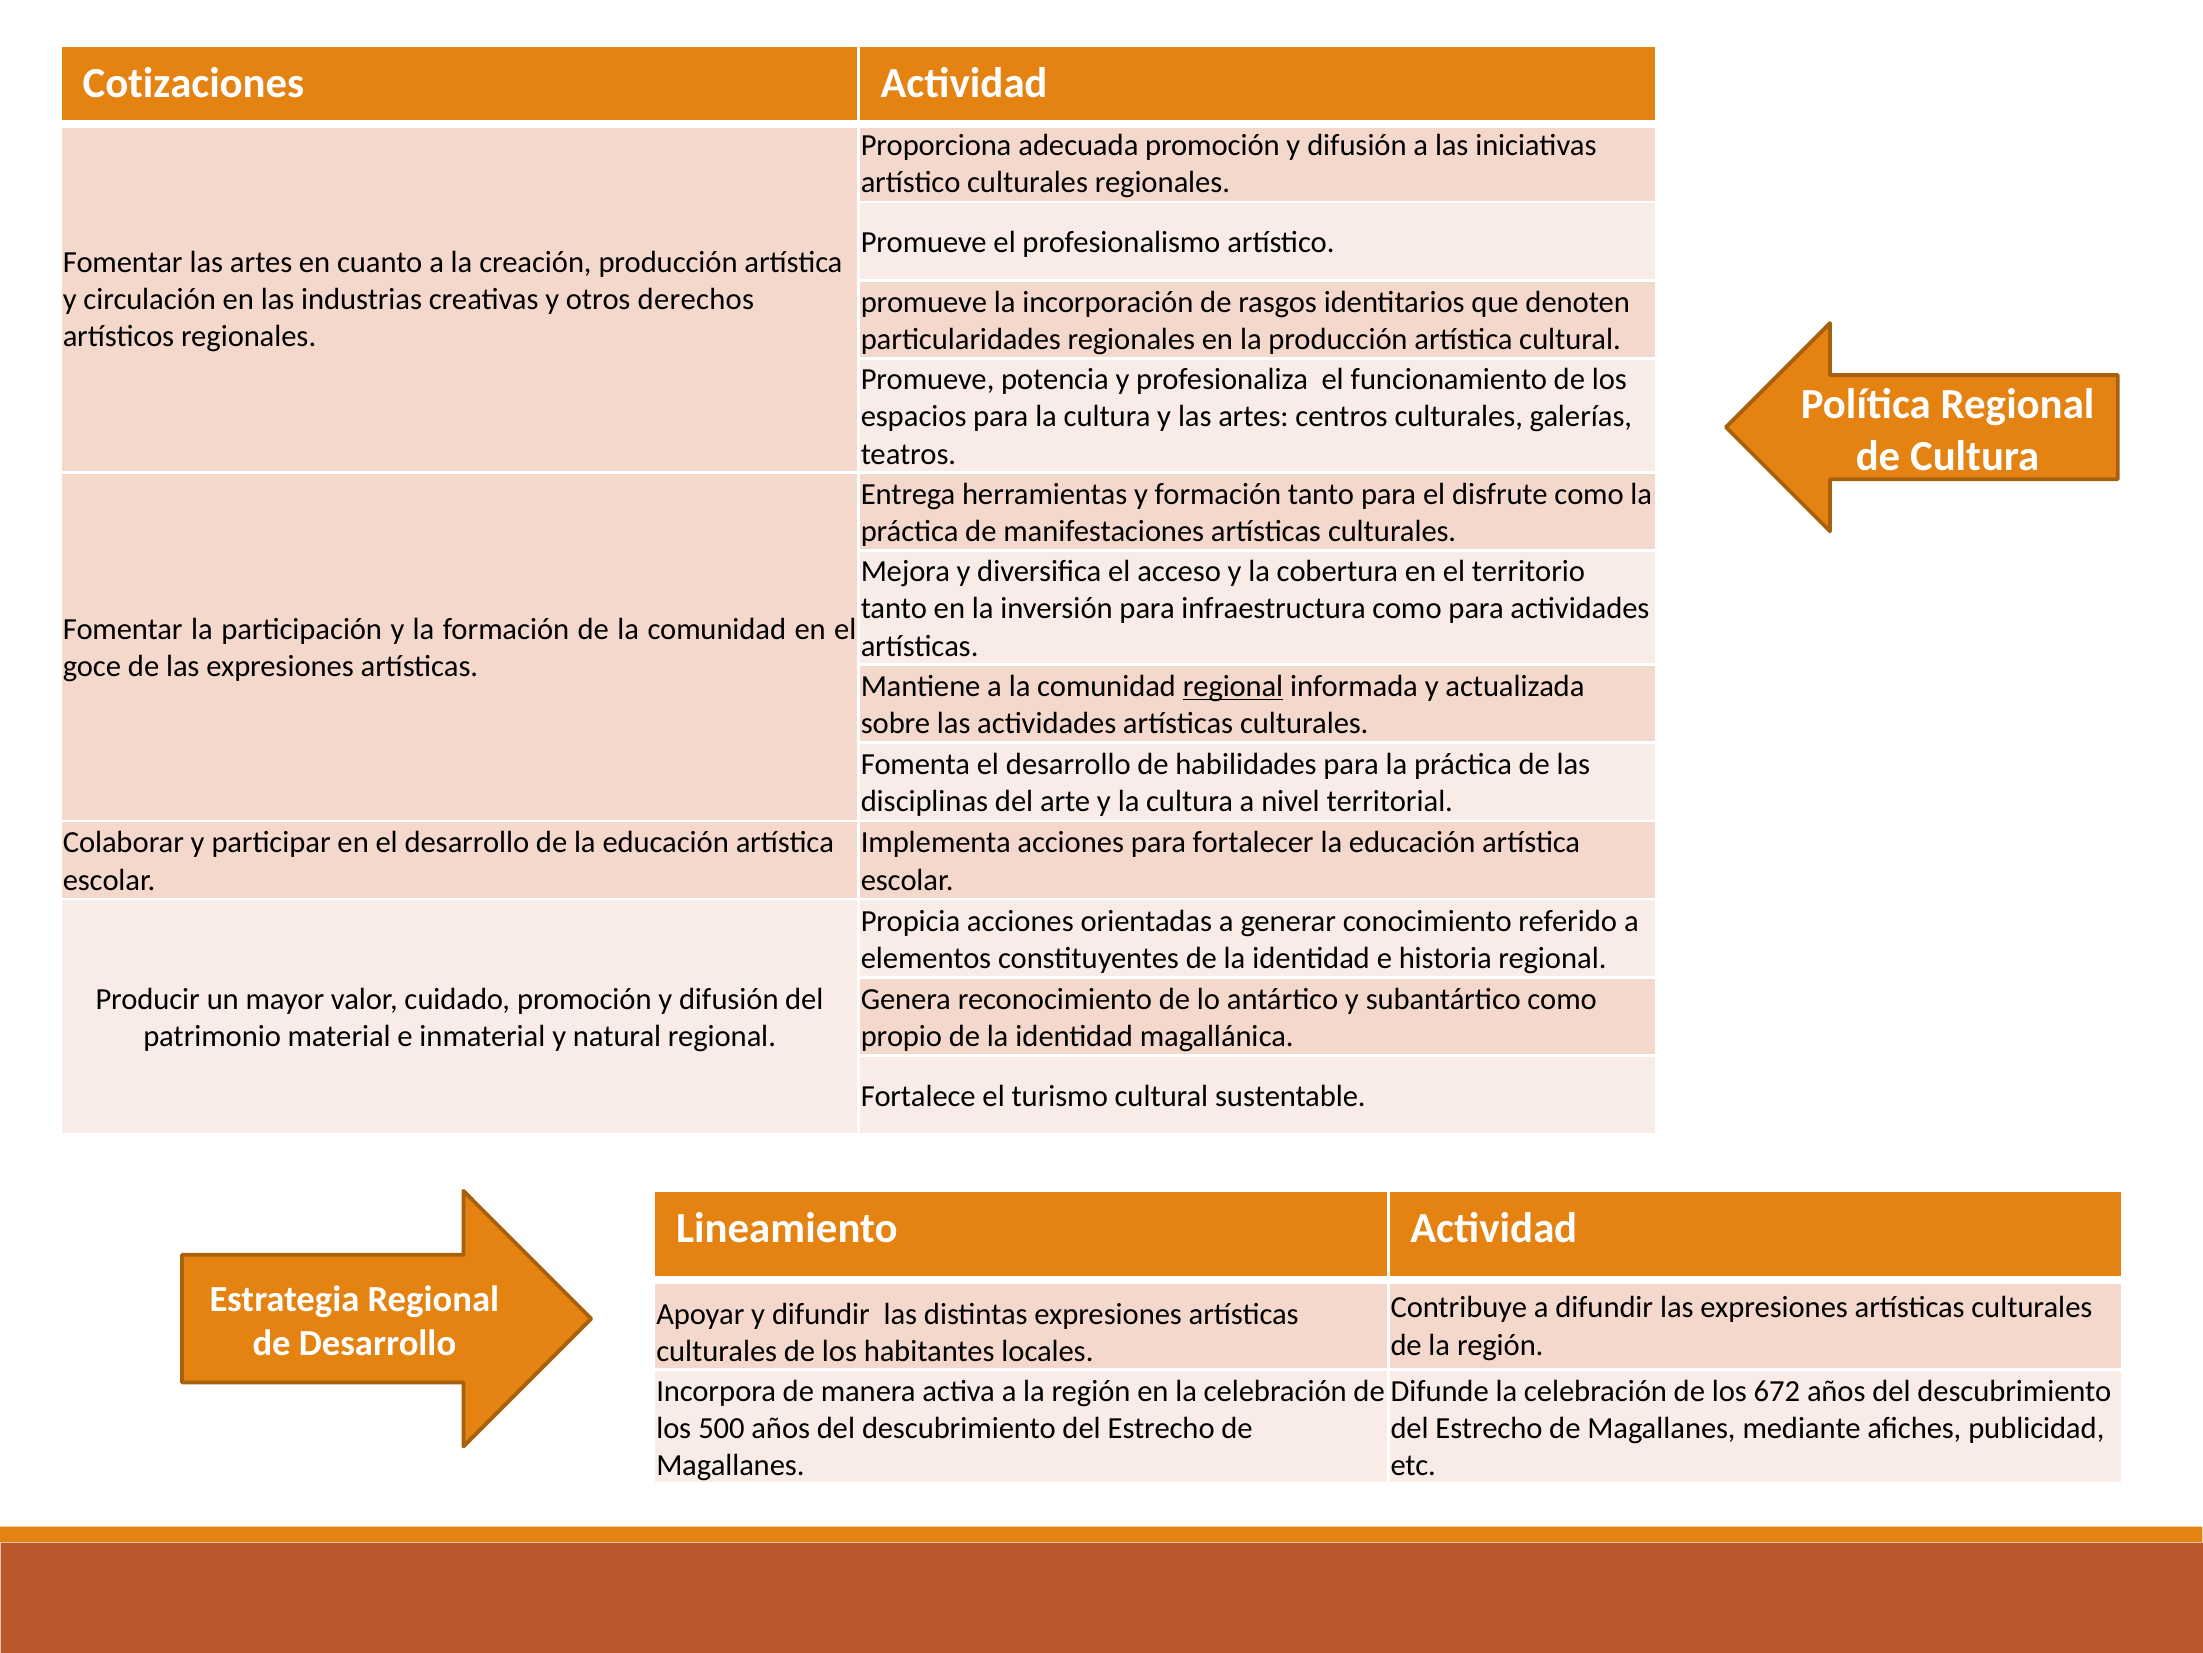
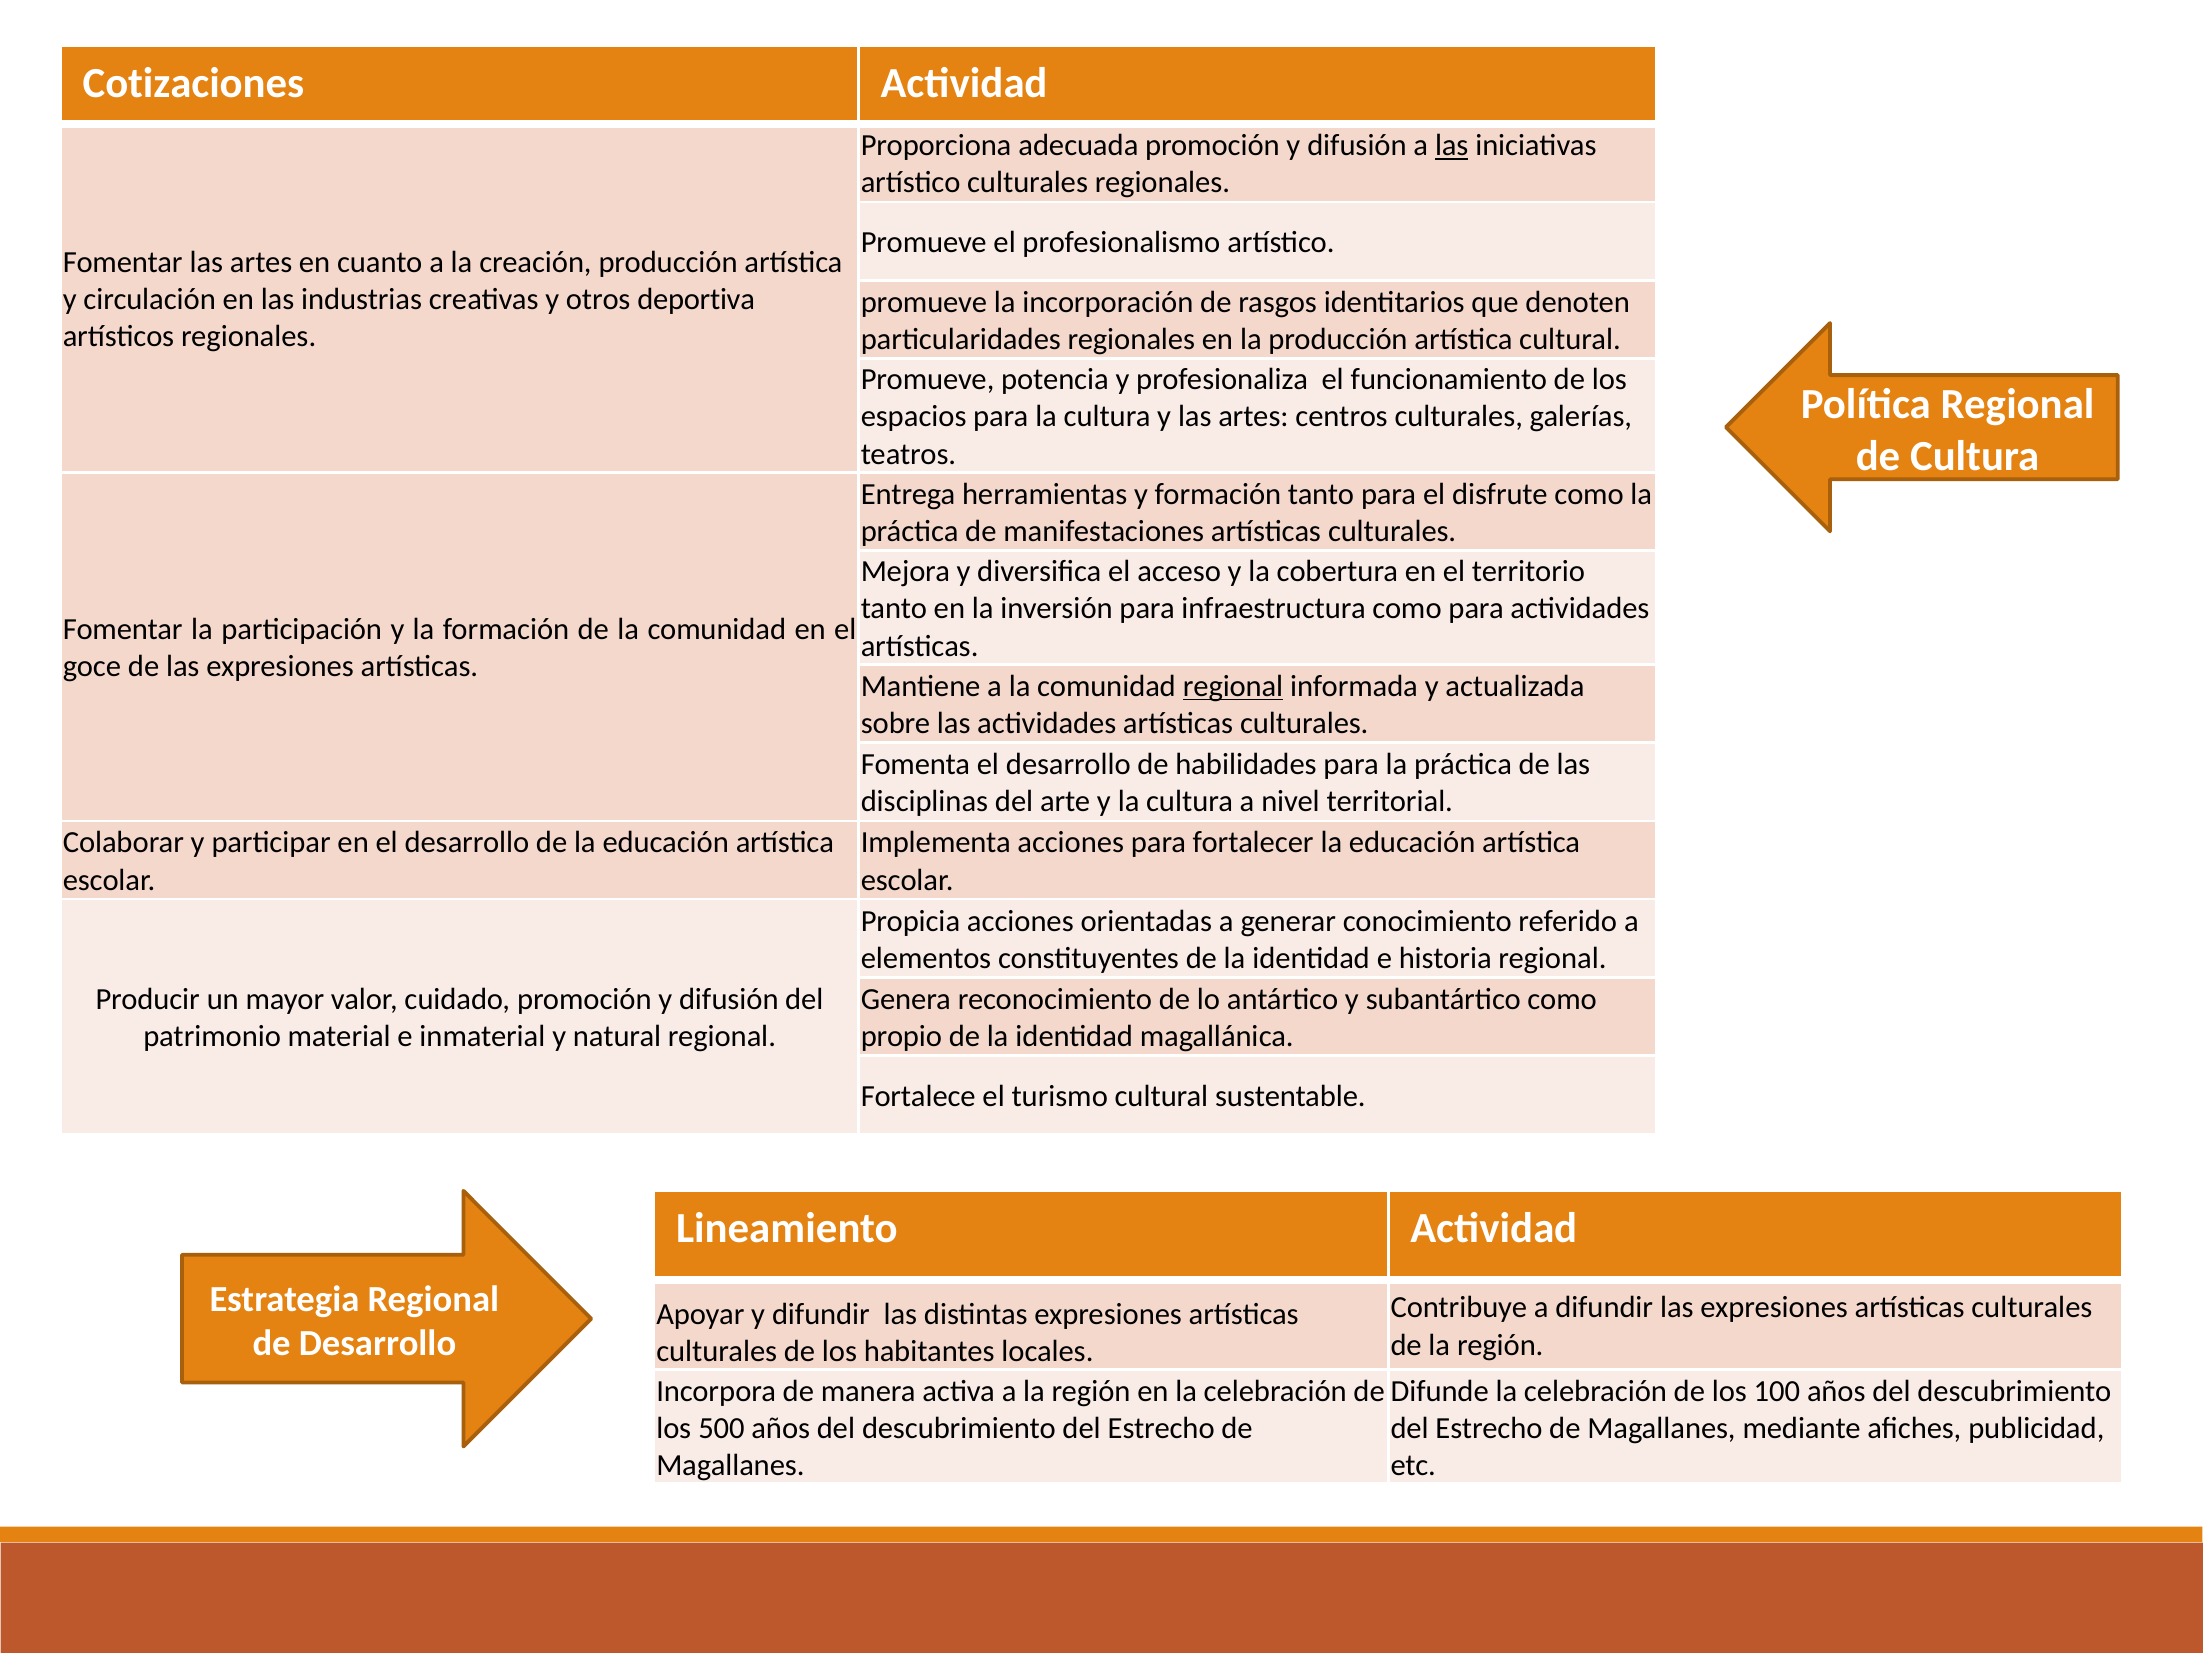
las underline: none -> present (1452, 146)
derechos: derechos -> deportiva (696, 299)
672: 672 -> 100 (1777, 1390)
